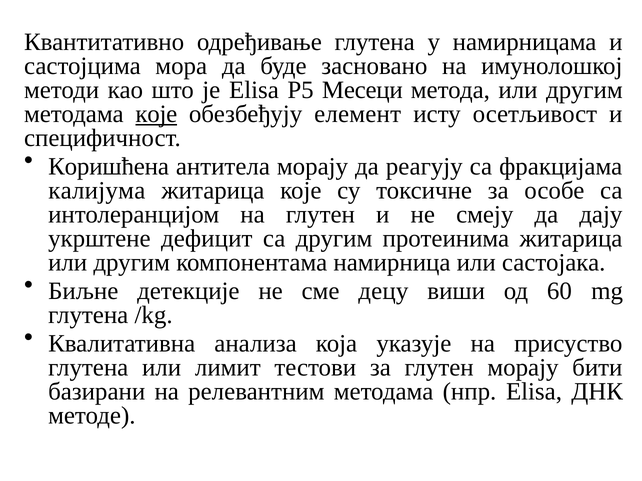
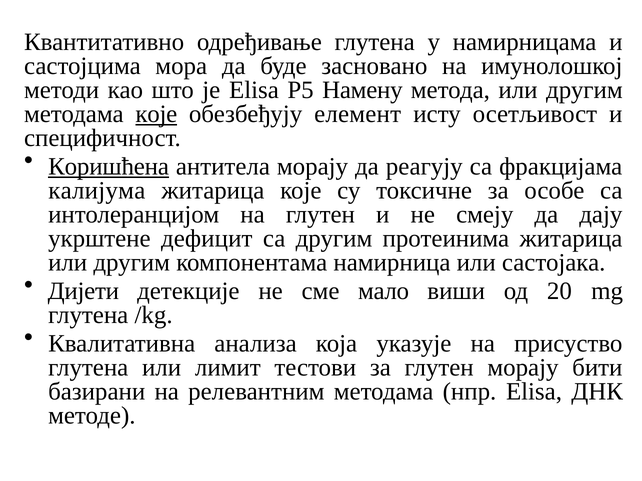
Месеци: Месеци -> Намену (362, 90)
Коришћена underline: none -> present (109, 167)
Биљне: Биљне -> Дијети (83, 291)
децу: децу -> мало (384, 291)
60: 60 -> 20 (559, 291)
